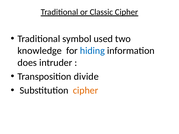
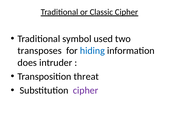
knowledge: knowledge -> transposes (40, 51)
divide: divide -> threat (86, 77)
cipher colour: orange -> purple (86, 91)
